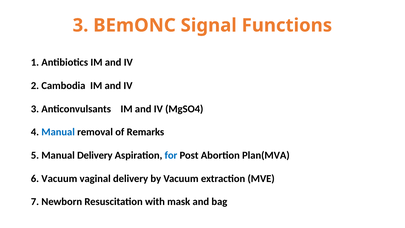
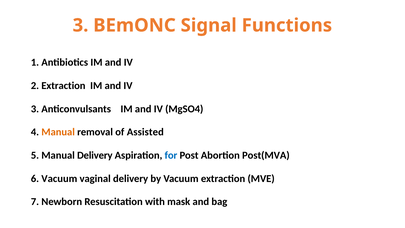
2 Cambodia: Cambodia -> Extraction (63, 86)
Manual colour: blue -> orange (58, 132)
Remarks: Remarks -> Assisted (145, 132)
Plan(MVA: Plan(MVA -> Post(MVA (266, 155)
